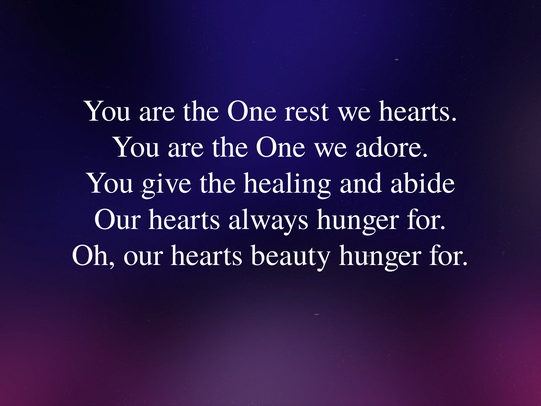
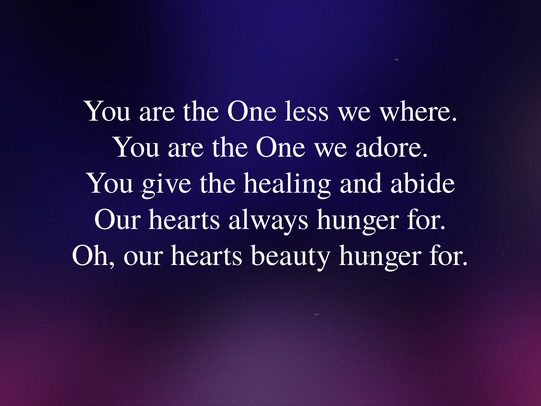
rest: rest -> less (307, 111)
we hearts: hearts -> where (418, 111)
